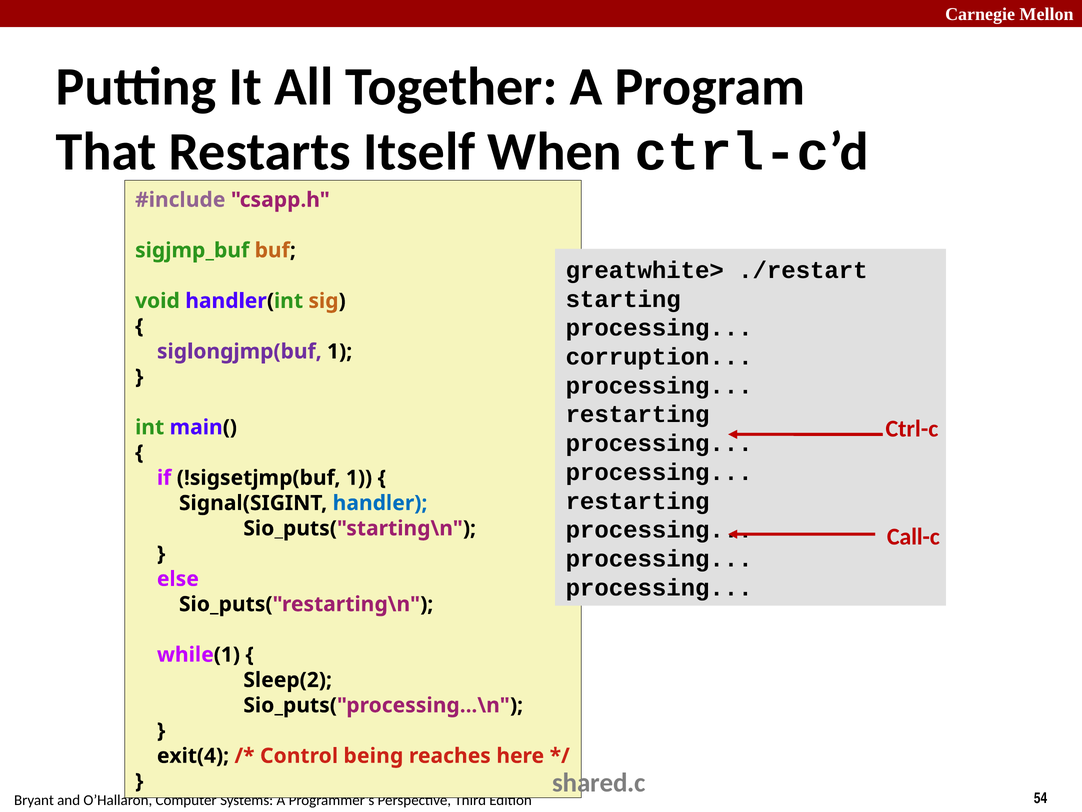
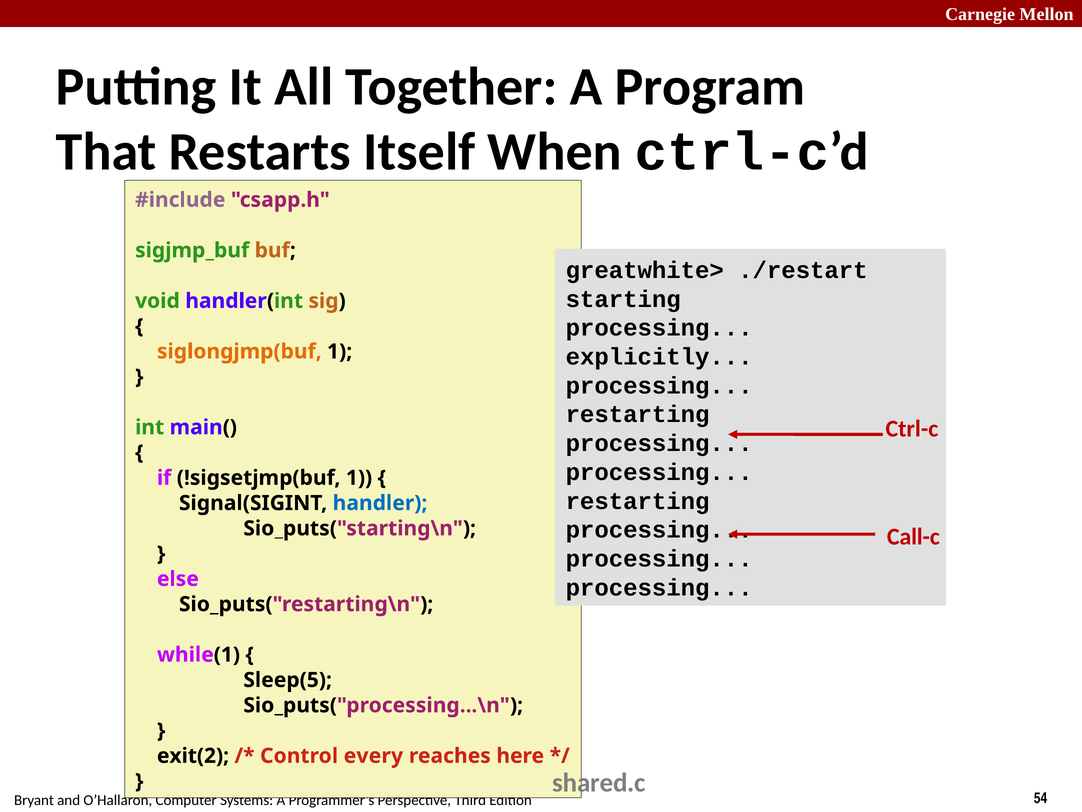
corruption: corruption -> explicitly (659, 357)
siglongjmp(buf colour: purple -> orange (239, 351)
Sleep(2: Sleep(2 -> Sleep(5 (288, 680)
exit(4: exit(4 -> exit(2 (193, 755)
being: being -> every (373, 755)
